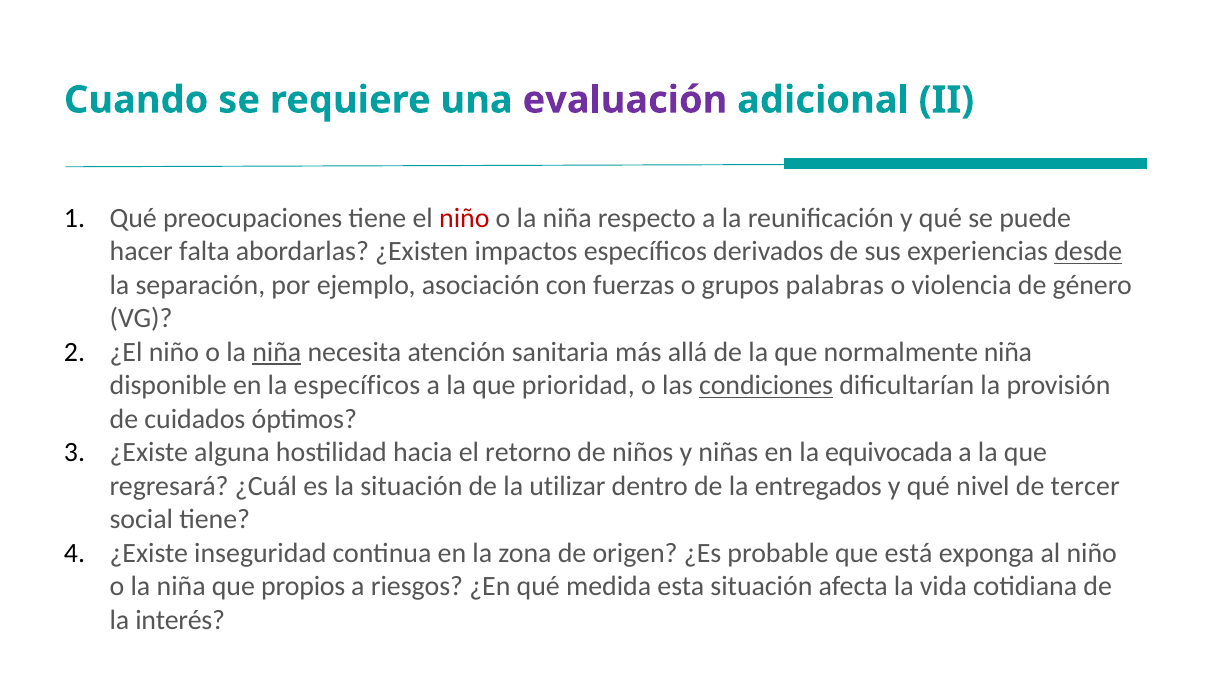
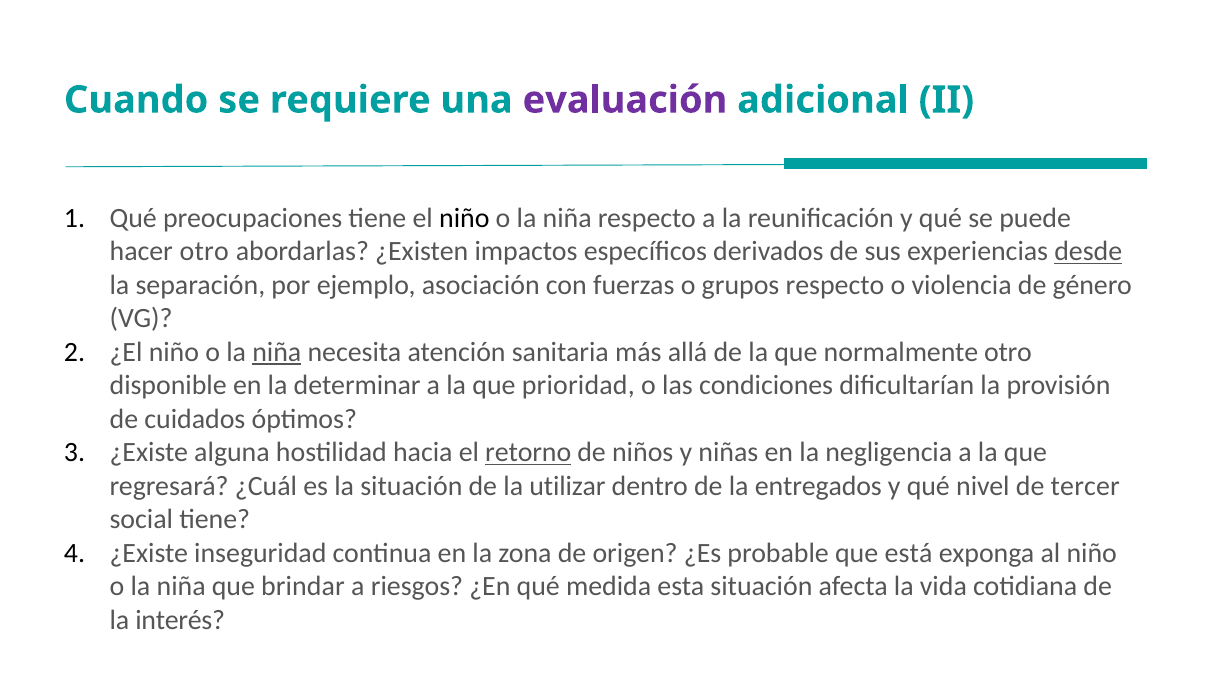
niño colour: red -> black (464, 218)
hacer falta: falta -> otro (204, 252)
grupos palabras: palabras -> respecto (835, 285)
normalmente niña: niña -> otro (1008, 352)
la específicos: específicos -> determinar (357, 386)
condiciones underline: present -> none (766, 386)
retorno underline: none -> present (528, 453)
equivocada: equivocada -> negligencia (889, 453)
propios: propios -> brindar (303, 587)
